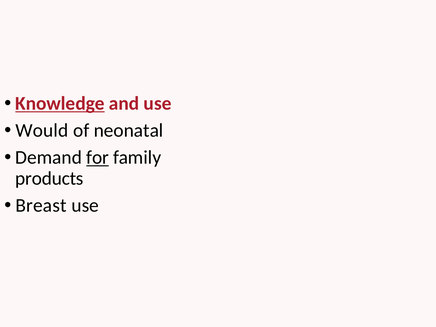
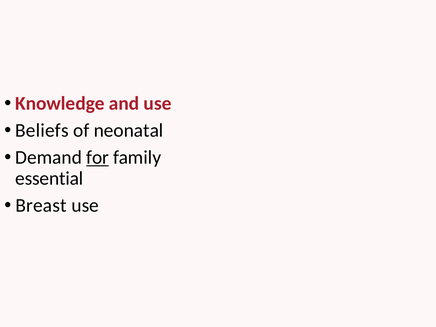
Knowledge underline: present -> none (60, 103)
Would: Would -> Beliefs (42, 130)
products: products -> essential (49, 178)
